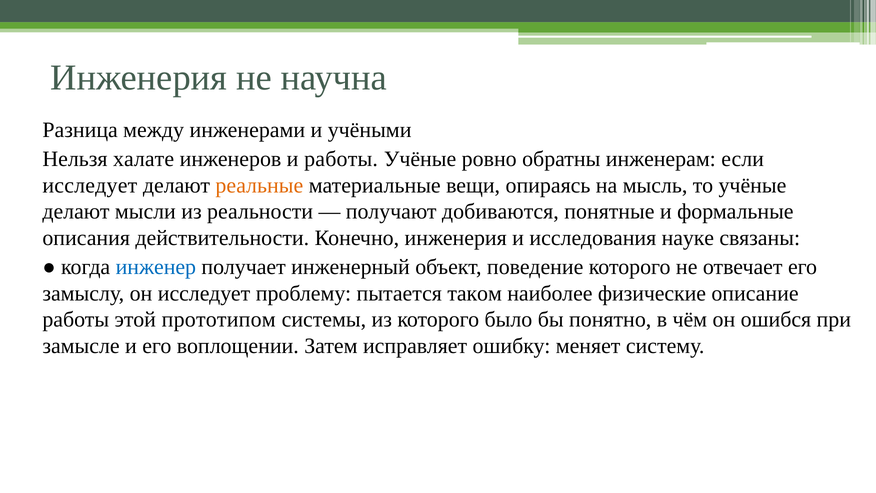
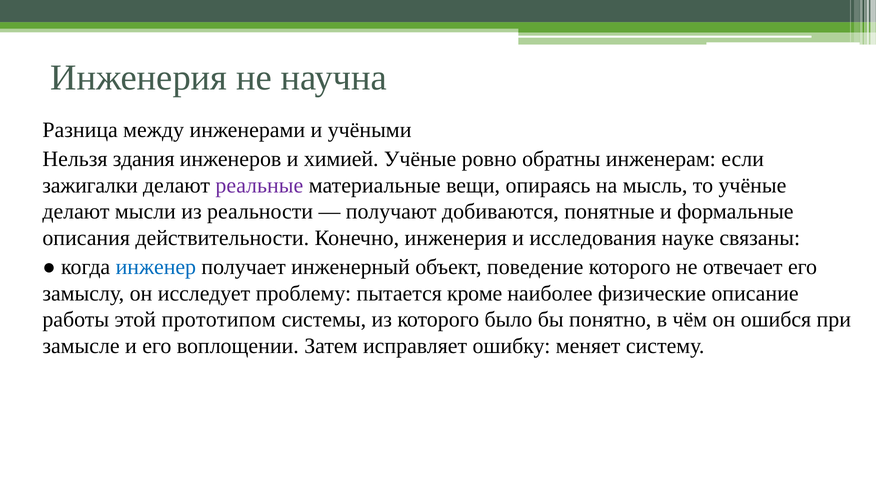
халате: халате -> здания (144, 159)
и работы: работы -> химией (341, 159)
исследует: исследует -> зажигалки (90, 185)
реальные colour: orange -> purple (259, 185)
таком: таком -> кроме (475, 293)
